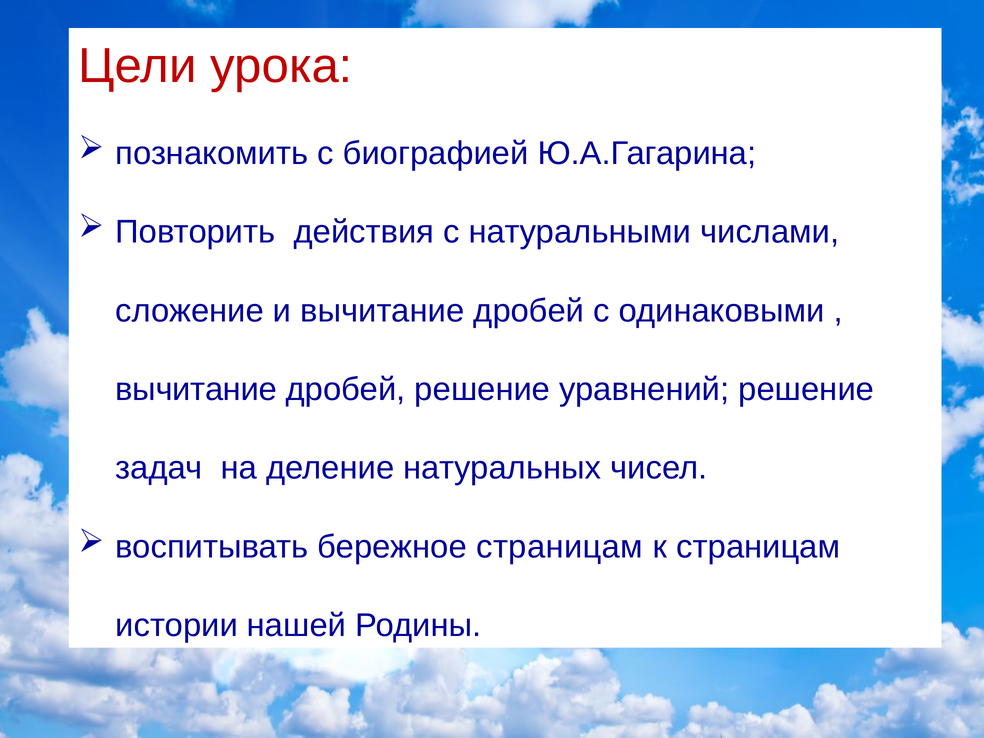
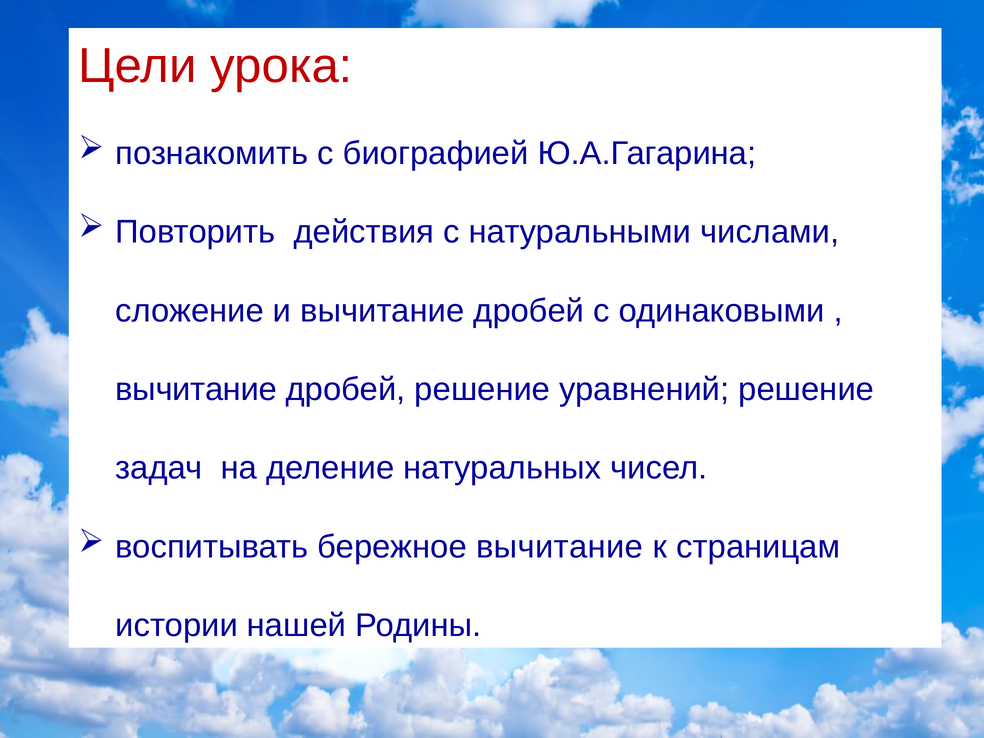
бережное страницам: страницам -> вычитание (560, 547)
